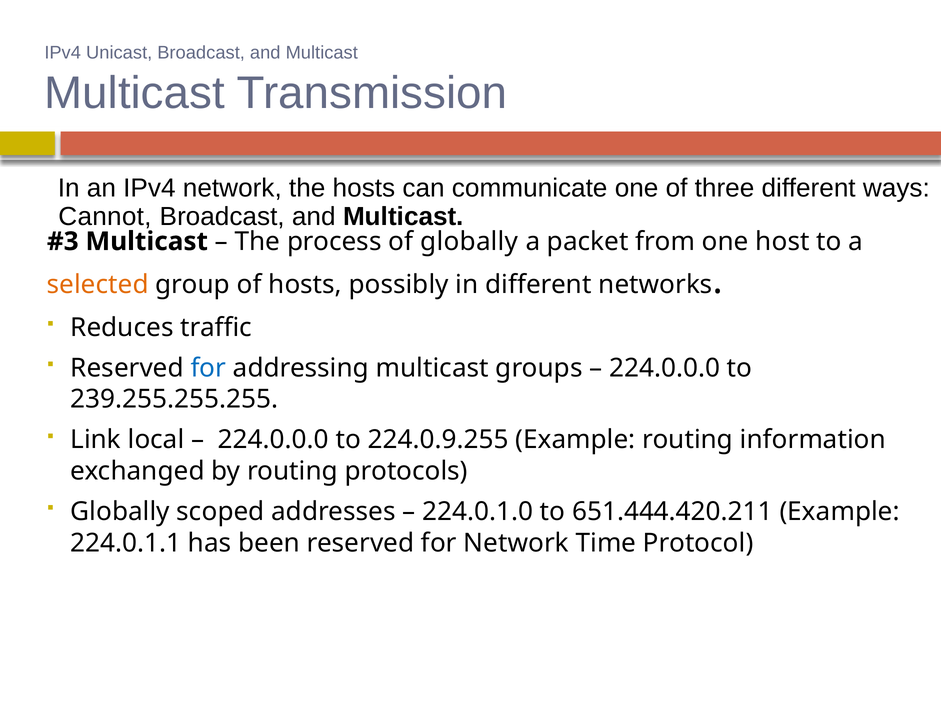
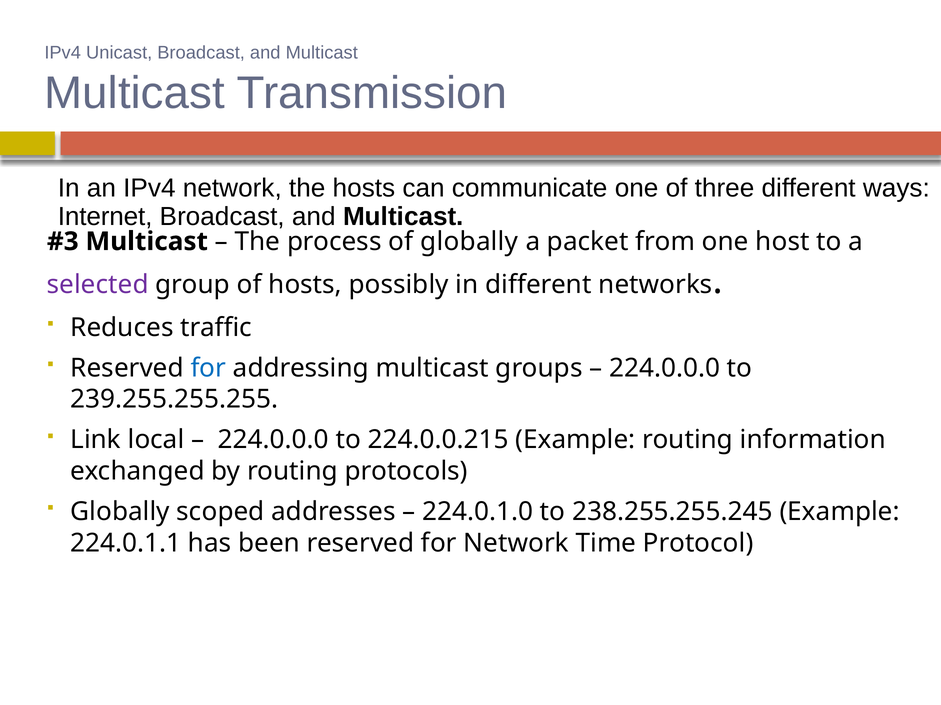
Cannot: Cannot -> Internet (105, 217)
selected colour: orange -> purple (98, 285)
224.0.9.255: 224.0.9.255 -> 224.0.0.215 (438, 440)
651.444.420.211: 651.444.420.211 -> 238.255.255.245 (672, 512)
